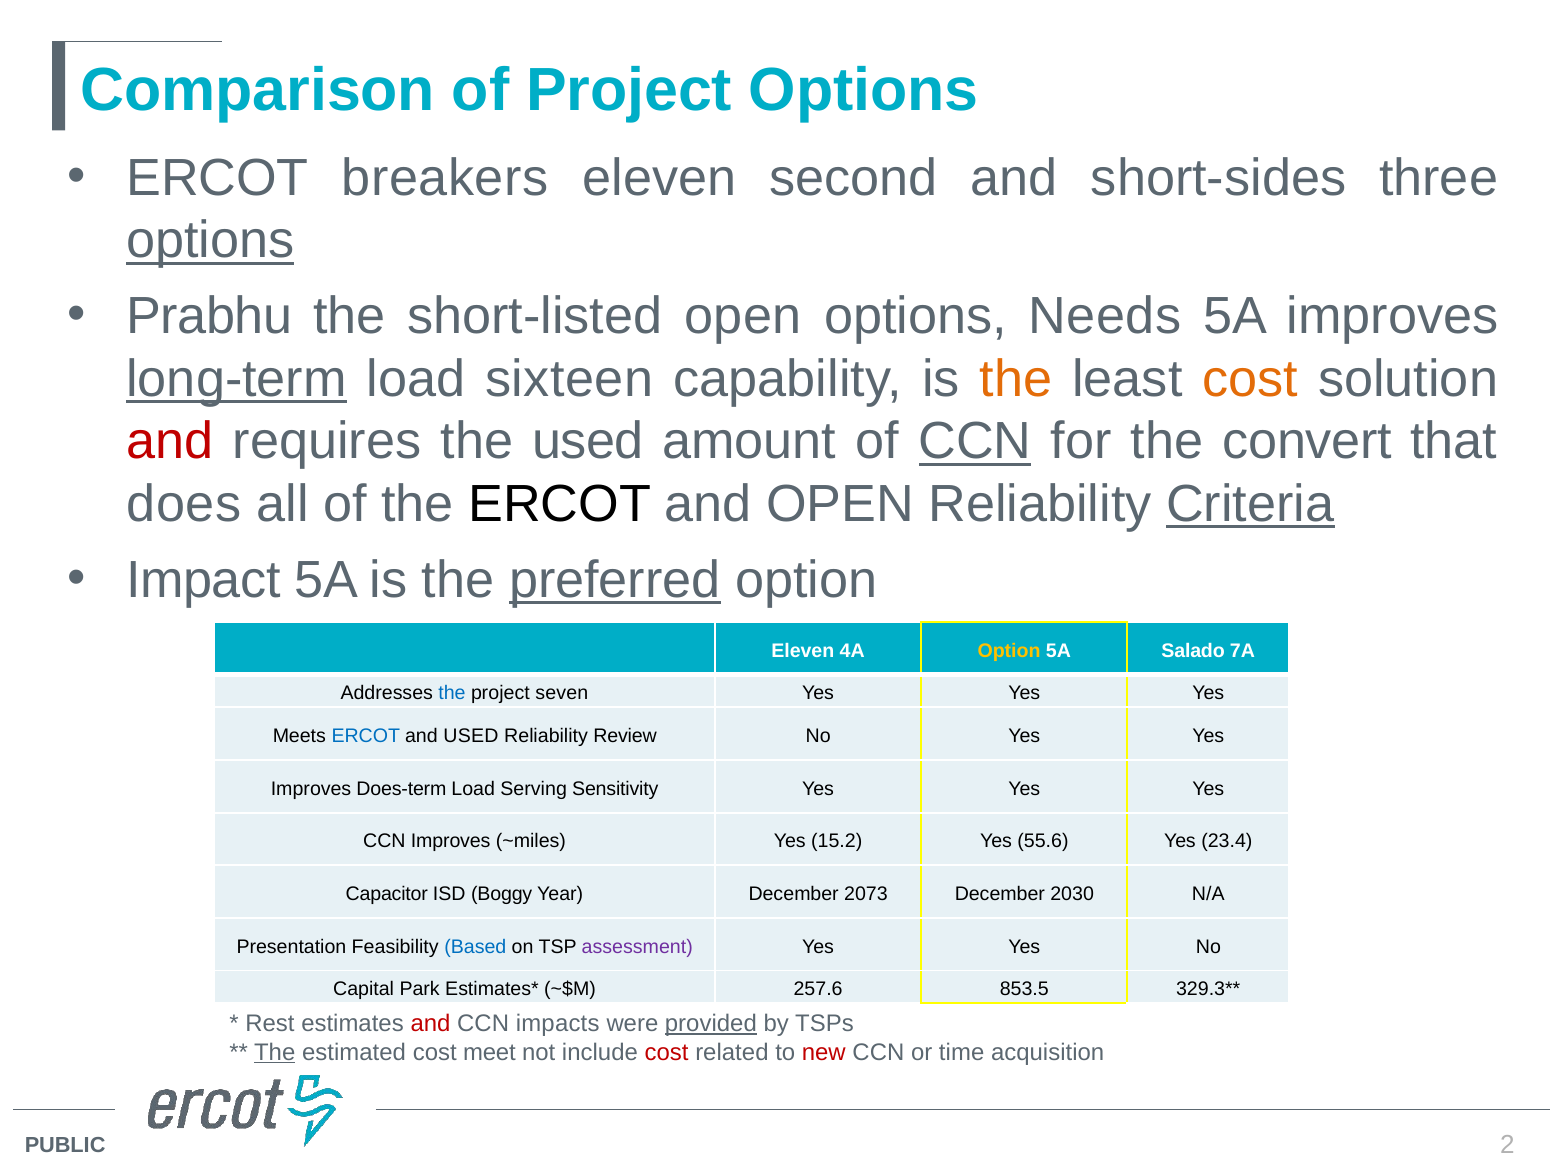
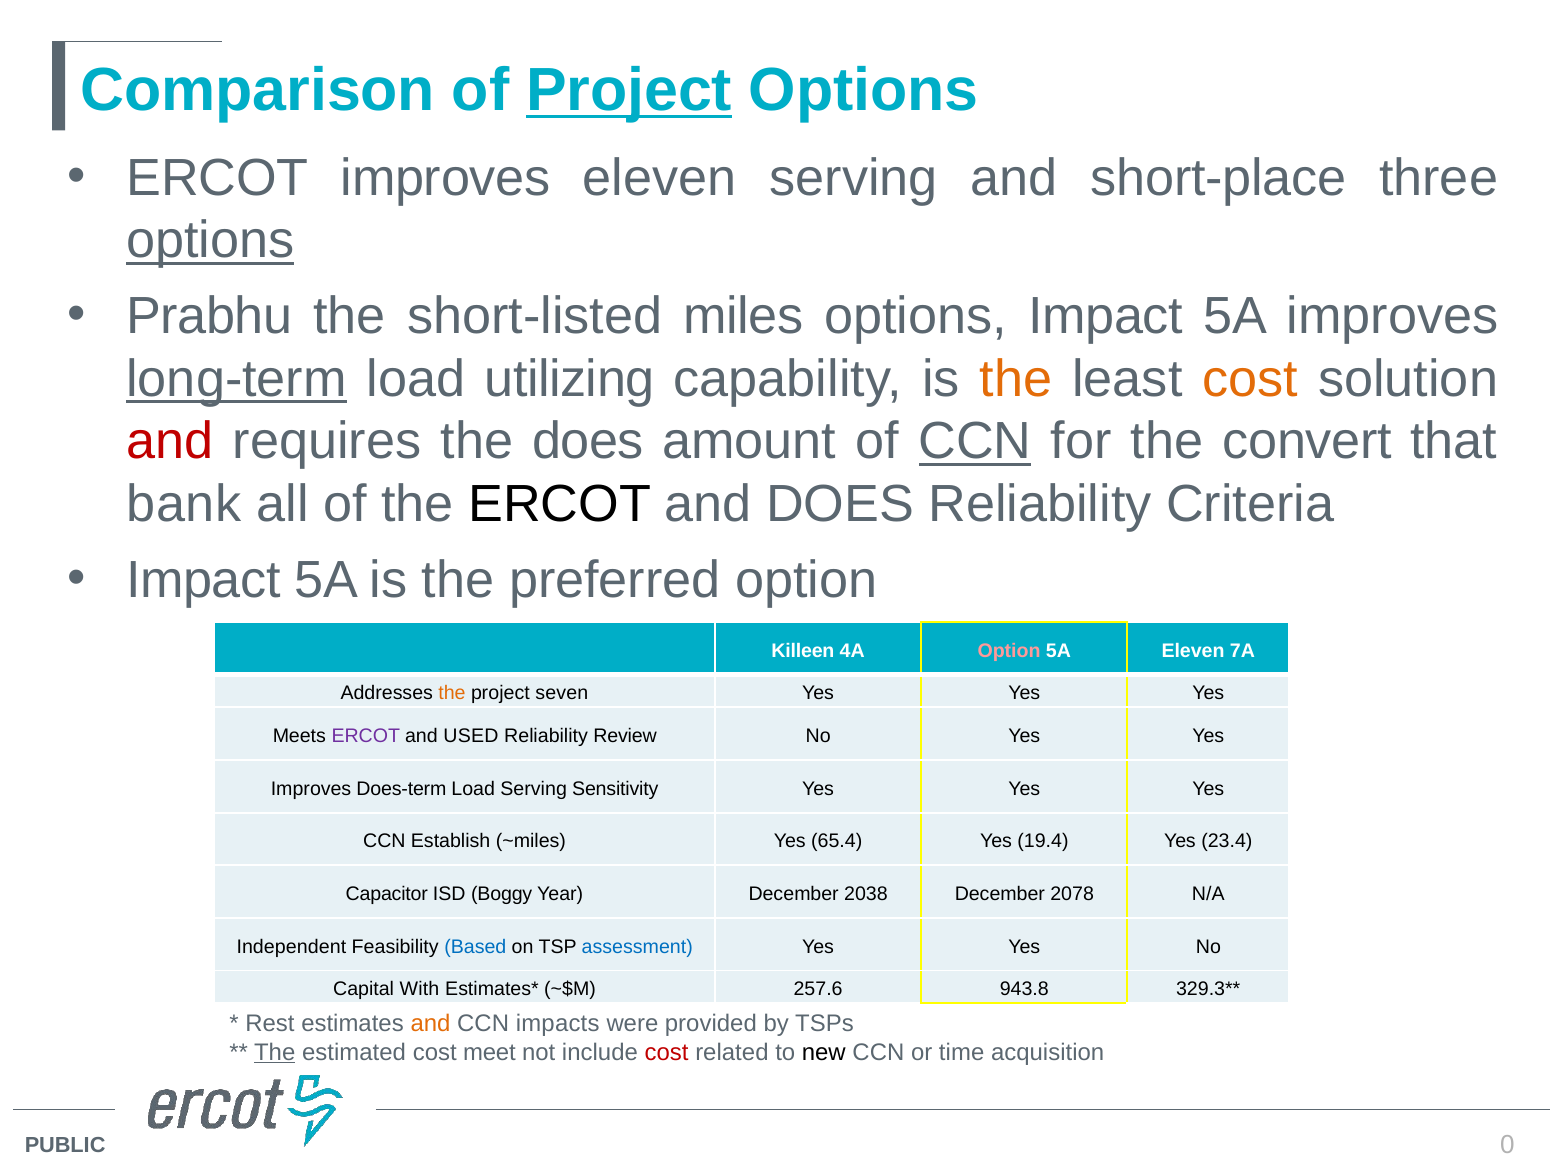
Project underline: none -> present (629, 90)
ERCOT breakers: breakers -> improves (446, 178)
eleven second: second -> serving (854, 178)
short-sides: short-sides -> short-place (1219, 178)
short-listed open: open -> miles (744, 316)
options Needs: Needs -> Impact (1106, 316)
sixteen: sixteen -> utilizing (570, 379)
the used: used -> does (588, 442)
does: does -> bank (184, 504)
and OPEN: OPEN -> DOES (840, 504)
Criteria underline: present -> none (1250, 504)
preferred underline: present -> none (615, 580)
Eleven: Eleven -> Killeen (803, 650)
Option colour: yellow -> pink (1009, 650)
5A Salado: Salado -> Eleven (1193, 650)
the colour: blue -> orange (452, 693)
ERCOT colour: blue -> purple (366, 736)
CCN Improves: Improves -> Establish (451, 841)
15.2: 15.2 -> 65.4 (837, 841)
55.6: 55.6 -> 19.4 (1043, 841)
2073: 2073 -> 2038 (866, 894)
2030: 2030 -> 2078 (1072, 894)
Presentation: Presentation -> Independent (291, 946)
assessment colour: purple -> blue (637, 946)
Park: Park -> With (420, 989)
853.5: 853.5 -> 943.8 (1024, 989)
and colour: red -> orange (430, 1023)
provided underline: present -> none (711, 1023)
new colour: red -> black (824, 1052)
2: 2 -> 0 (1507, 1144)
